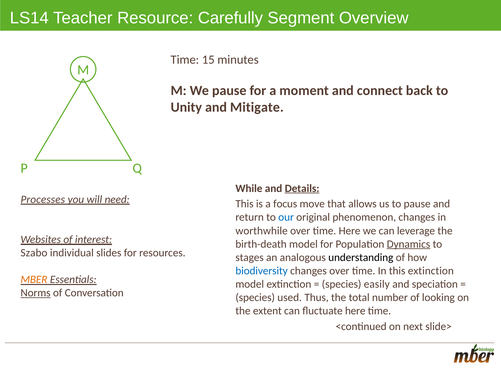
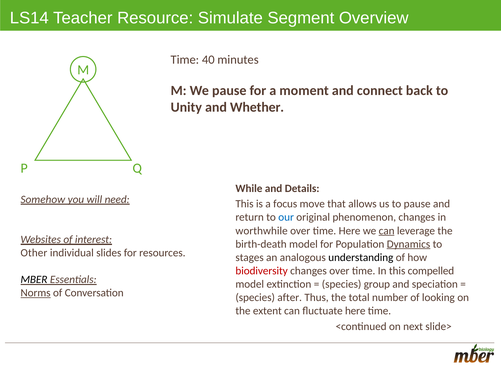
Carefully: Carefully -> Simulate (230, 18)
15: 15 -> 40 (208, 60)
Mitigate: Mitigate -> Whether (257, 107)
Details underline: present -> none (302, 188)
Processes: Processes -> Somehow (43, 199)
can underline: none -> present (387, 231)
Szabo: Szabo -> Other (34, 253)
biodiversity colour: blue -> red (262, 271)
this extinction: extinction -> compelled (431, 271)
MBER colour: orange -> black (34, 279)
easily: easily -> group (377, 284)
used: used -> after (290, 297)
